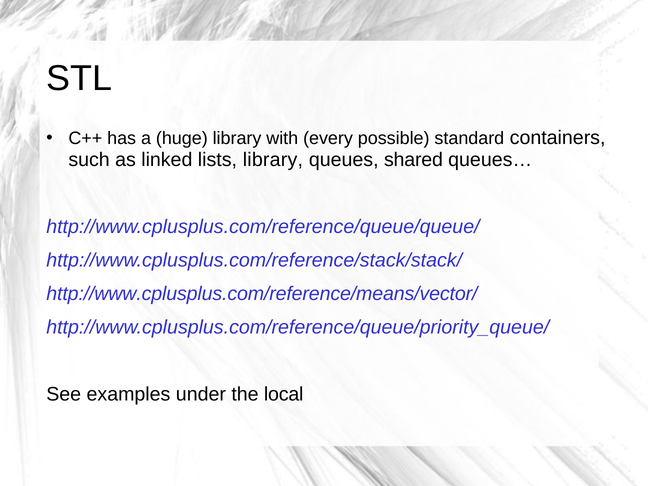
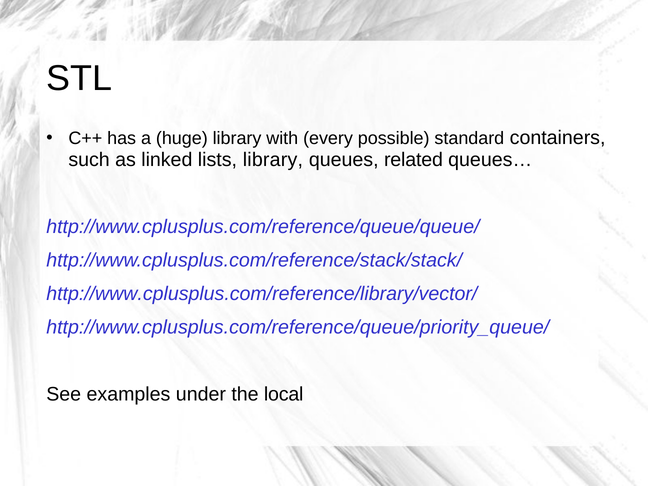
shared: shared -> related (413, 160)
http://www.cplusplus.com/reference/means/vector/: http://www.cplusplus.com/reference/means/vector/ -> http://www.cplusplus.com/reference/library/vector/ (262, 294)
